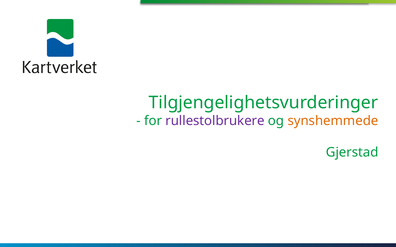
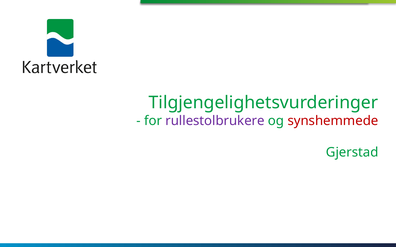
synshemmede colour: orange -> red (333, 121)
